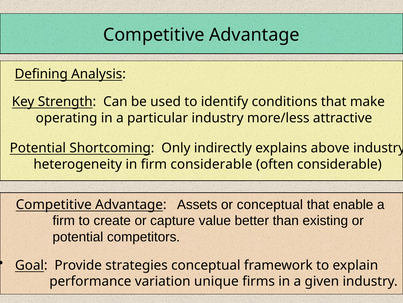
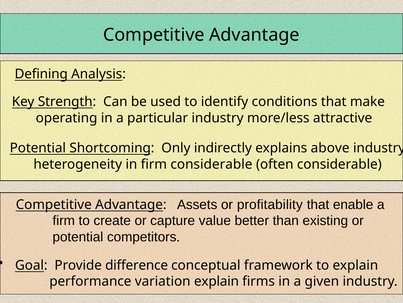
or conceptual: conceptual -> profitability (270, 204)
strategies: strategies -> difference (137, 265)
variation unique: unique -> explain (216, 281)
